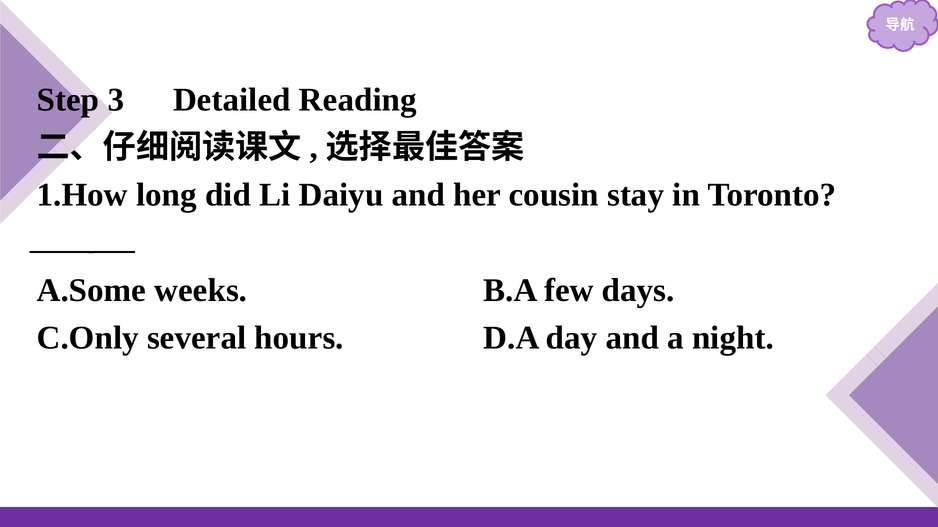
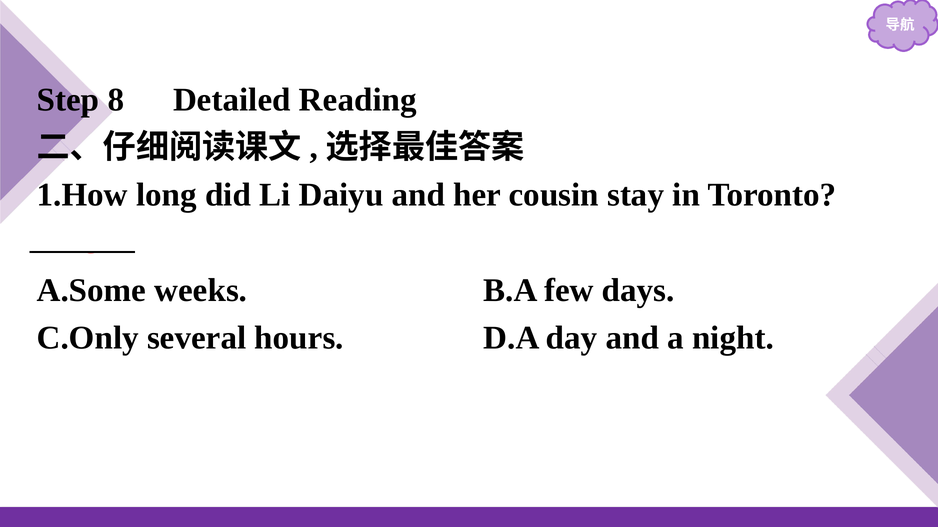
3: 3 -> 8 (116, 100)
